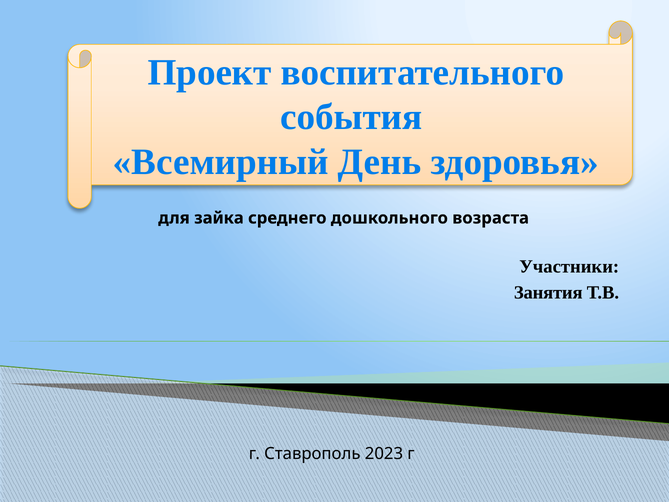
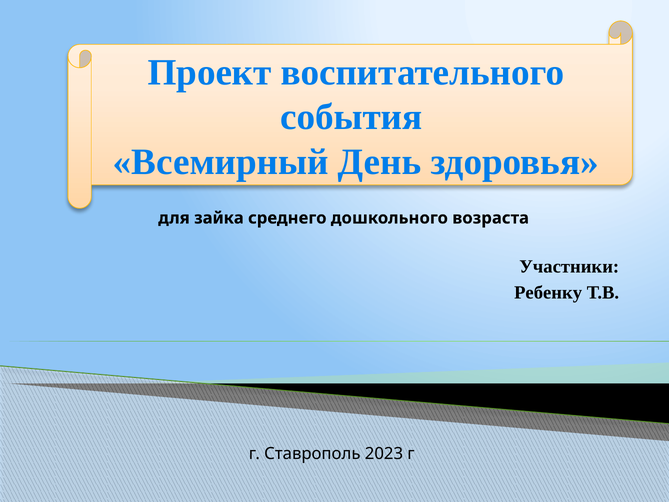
Занятия: Занятия -> Ребенку (548, 293)
